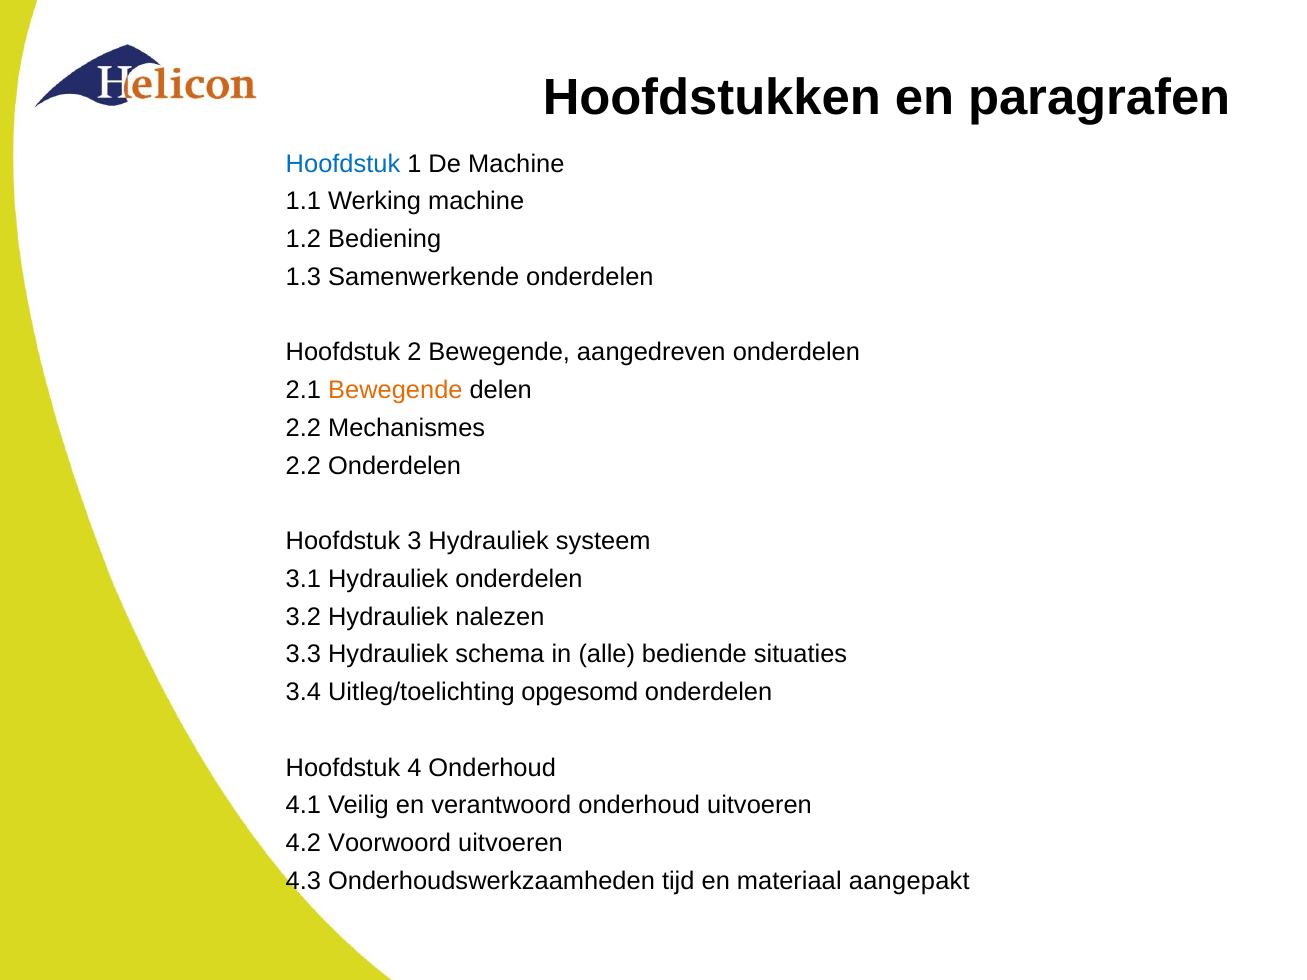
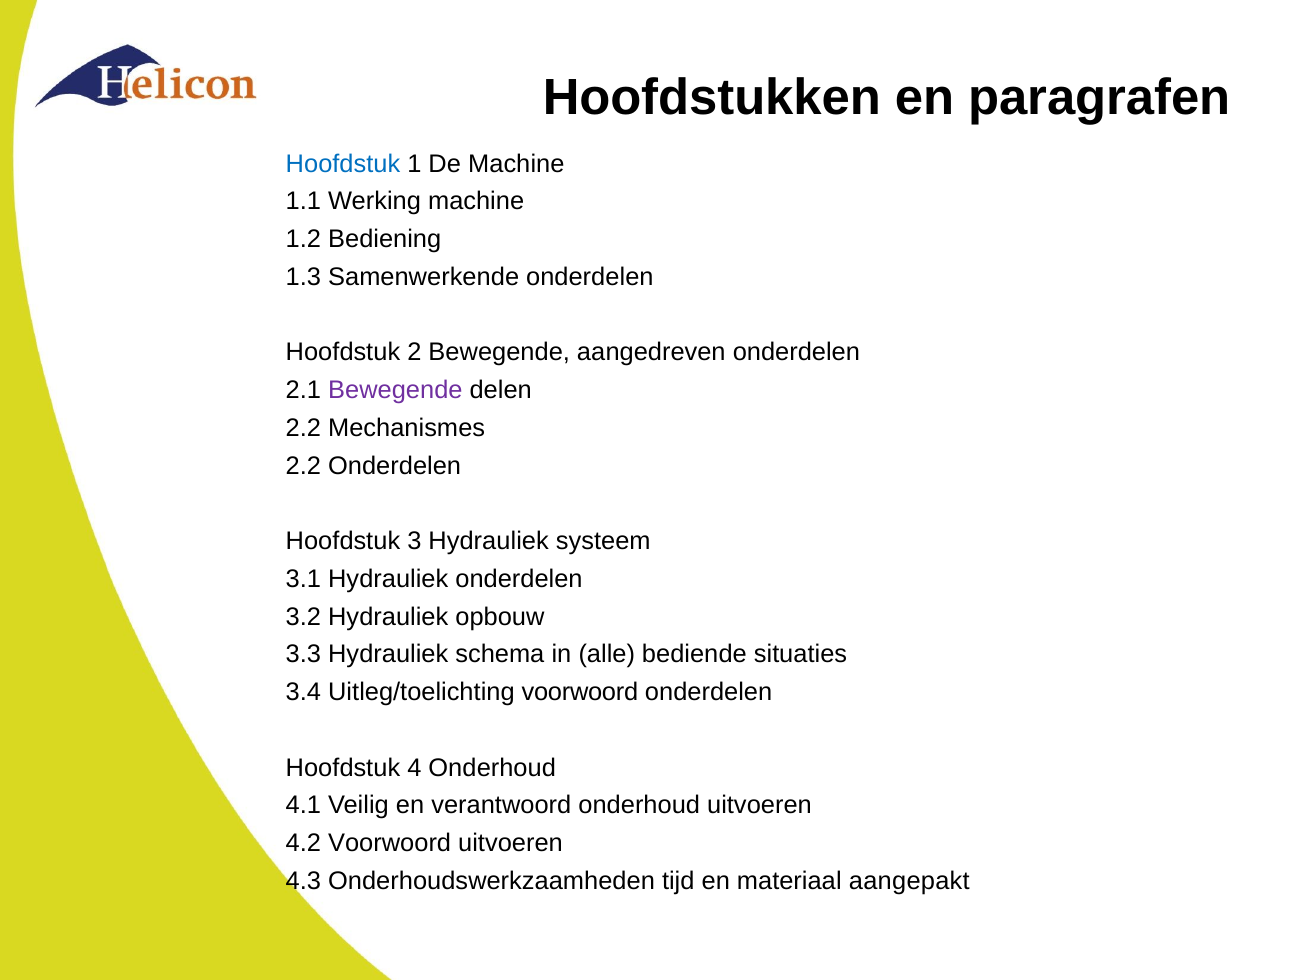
Bewegende colour: orange -> purple (395, 390)
nalezen: nalezen -> opbouw (500, 617)
Uitleg/toelichting opgesomd: opgesomd -> voorwoord (580, 693)
